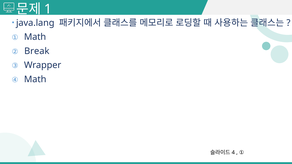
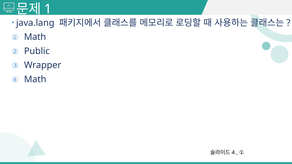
Break: Break -> Public (37, 51)
